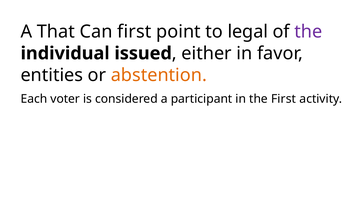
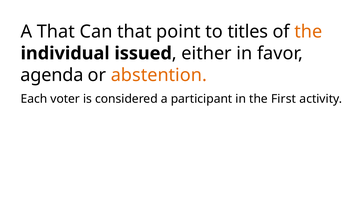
Can first: first -> that (134, 32)
legal: legal -> titles (248, 32)
the colour: purple -> orange (308, 32)
entities: entities -> agenda (52, 75)
